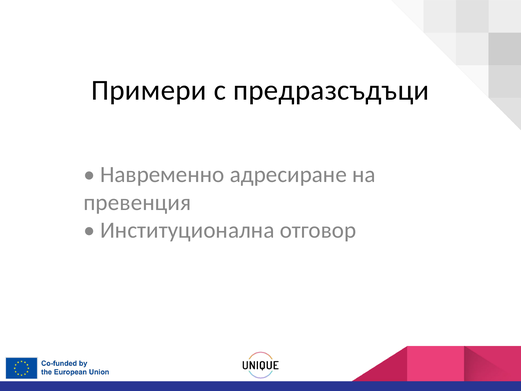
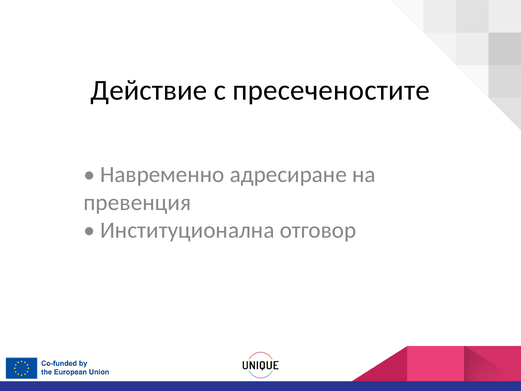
Примери: Примери -> Действие (149, 90)
предразсъдъци: предразсъдъци -> пресеченостите (331, 90)
